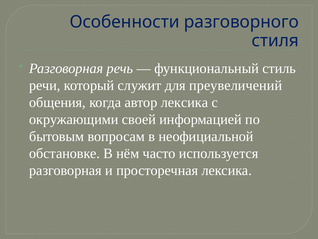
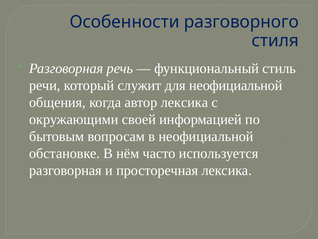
для преувеличений: преувеличений -> неофициальной (236, 85)
